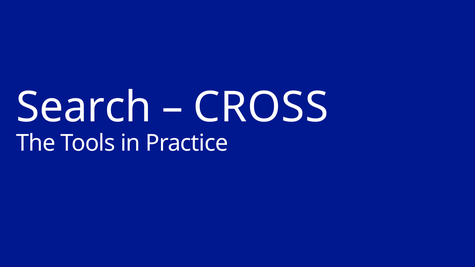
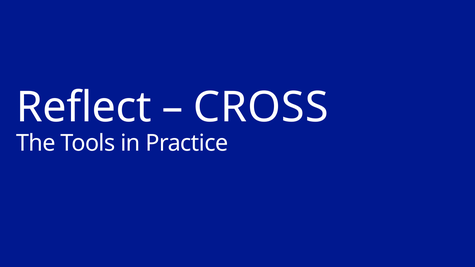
Search: Search -> Reflect (84, 107)
